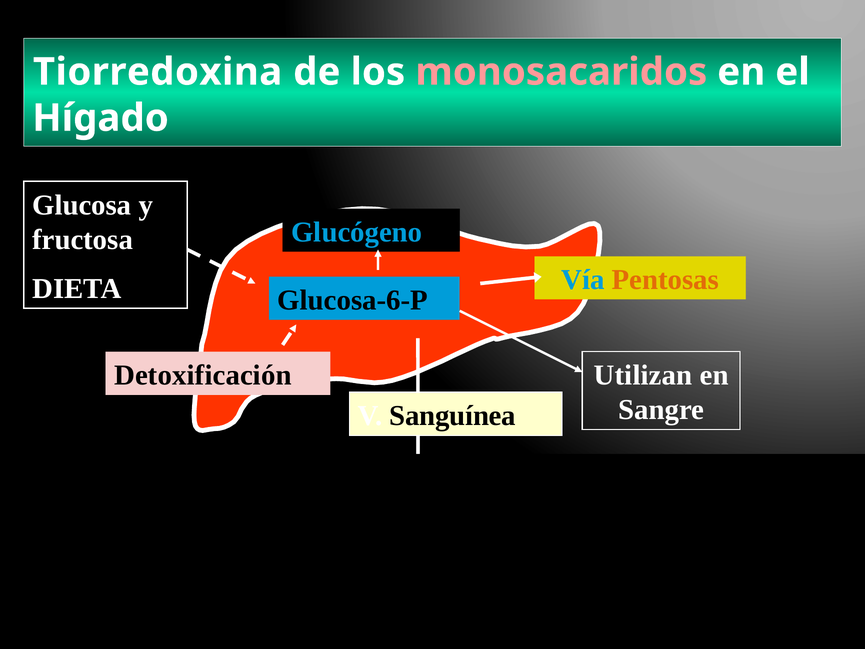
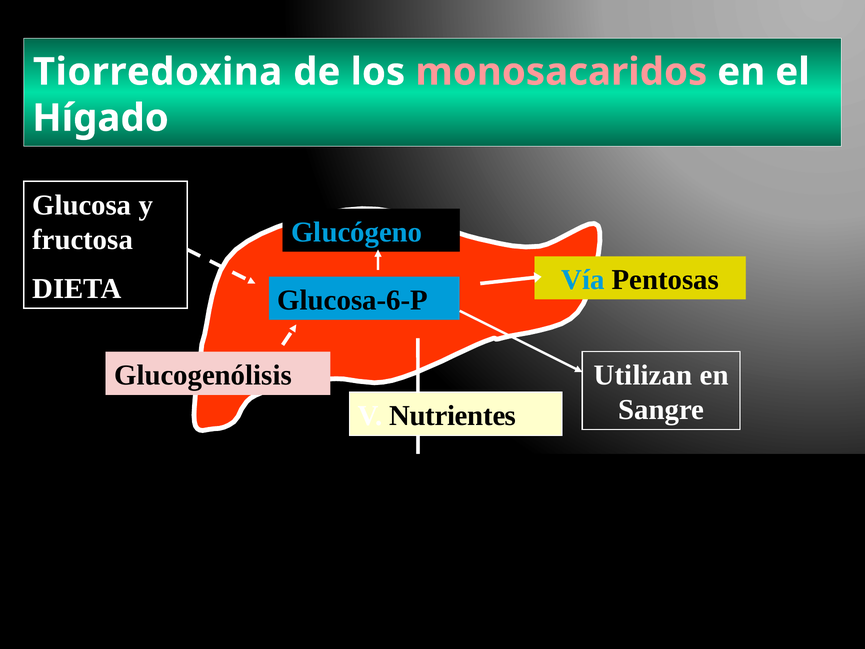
Pentosas colour: orange -> black (665, 280)
Detoxificación: Detoxificación -> Glucogenólisis (203, 375)
Sanguínea: Sanguínea -> Nutrientes (453, 416)
